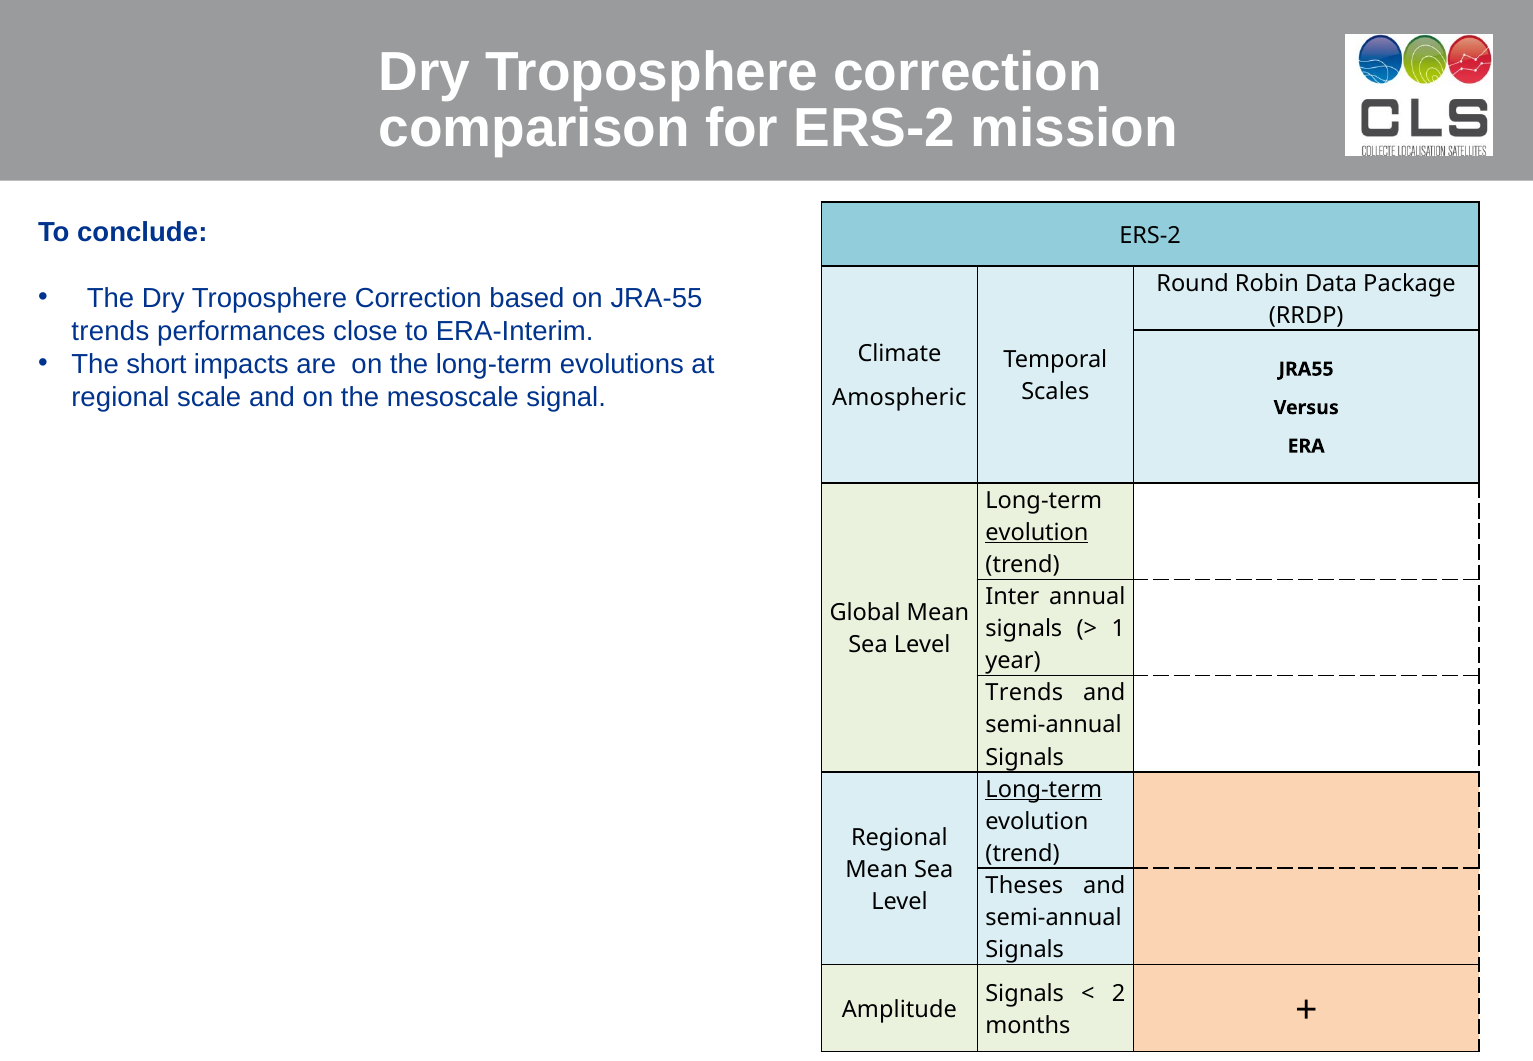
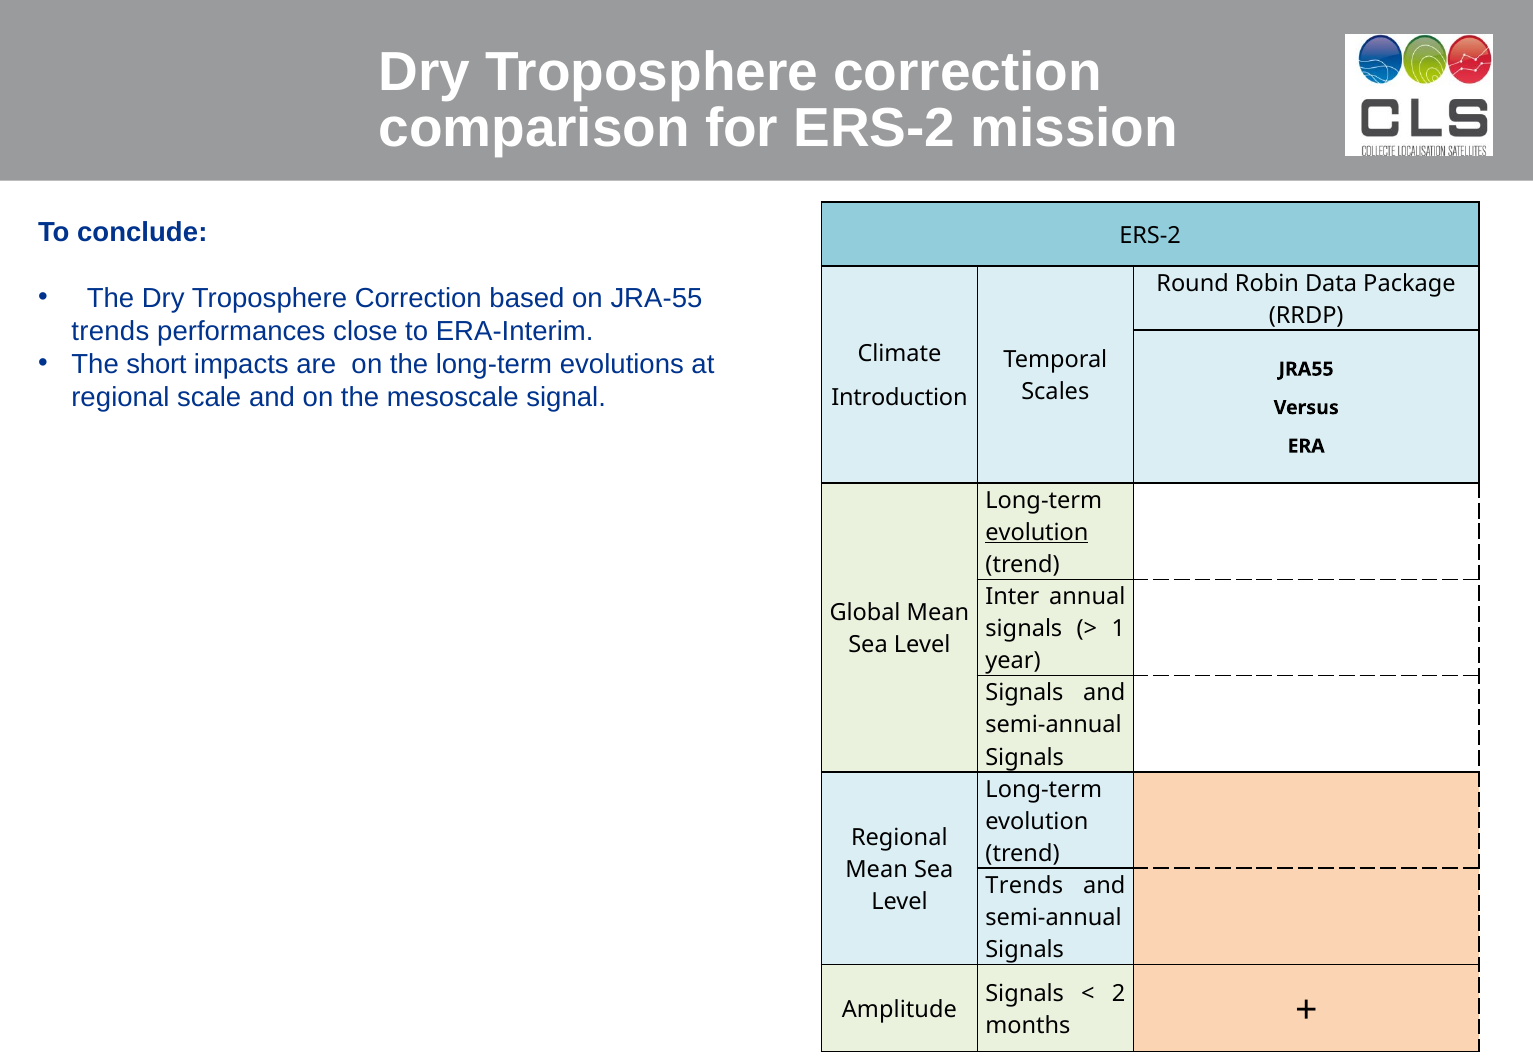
Amospheric: Amospheric -> Introduction (899, 398)
Trends: Trends -> Signals (1024, 693)
Long-term underline: present -> none (1044, 790)
Theses: Theses -> Trends (1024, 886)
